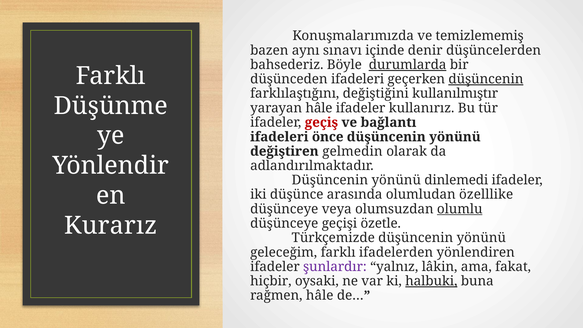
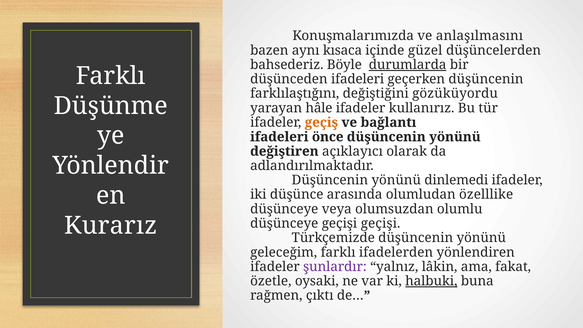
temizlememiş: temizlememiş -> anlaşılmasını (479, 36)
sınavı: sınavı -> kısaca (342, 50)
denir: denir -> güzel (425, 50)
düşüncenin underline: present -> none (486, 79)
kullanılmıştır: kullanılmıştır -> gözüküyordu (455, 94)
geçiş colour: red -> orange (321, 122)
gelmedin: gelmedin -> açıklayıcı (352, 151)
olumlu underline: present -> none (460, 209)
geçişi özetle: özetle -> geçişi (381, 223)
hiçbir: hiçbir -> özetle (271, 281)
rağmen hâle: hâle -> çıktı (320, 296)
